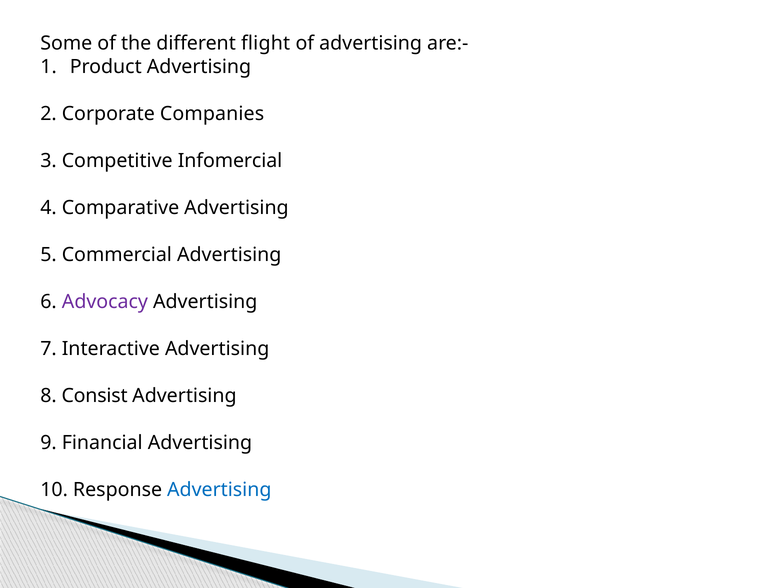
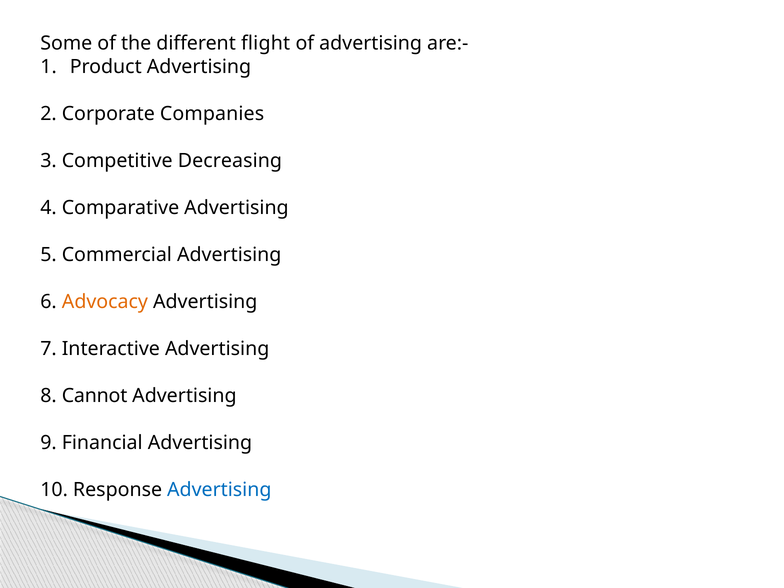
Infomercial: Infomercial -> Decreasing (230, 161)
Advocacy colour: purple -> orange (105, 302)
Consist: Consist -> Cannot (95, 396)
